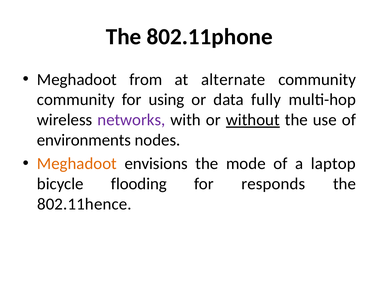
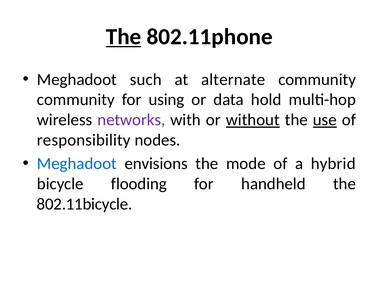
The underline: none -> present (124, 37)
from: from -> such (146, 80)
fully: fully -> hold (266, 100)
use underline: none -> present (325, 120)
environments: environments -> responsibility (84, 140)
Meghadoot colour: orange -> blue (77, 164)
laptop: laptop -> hybrid (333, 164)
responds: responds -> handheld (273, 184)
802.11hence: 802.11hence -> 802.11bicycle (85, 204)
